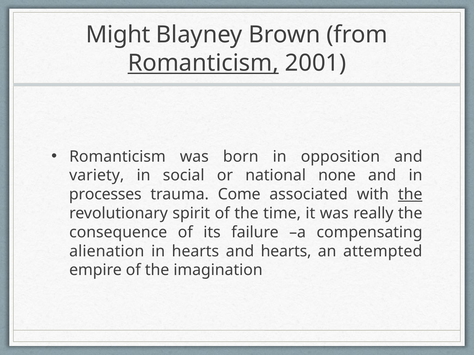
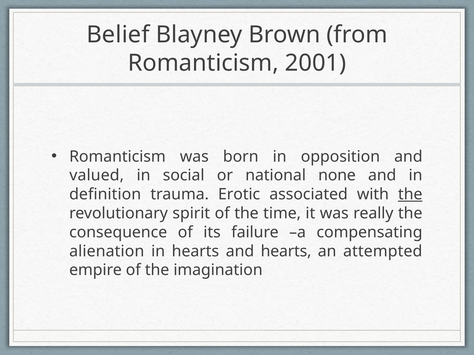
Might: Might -> Belief (118, 35)
Romanticism underline: present -> none (203, 63)
variety: variety -> valued (97, 176)
processes: processes -> definition (105, 195)
Come: Come -> Erotic (239, 195)
